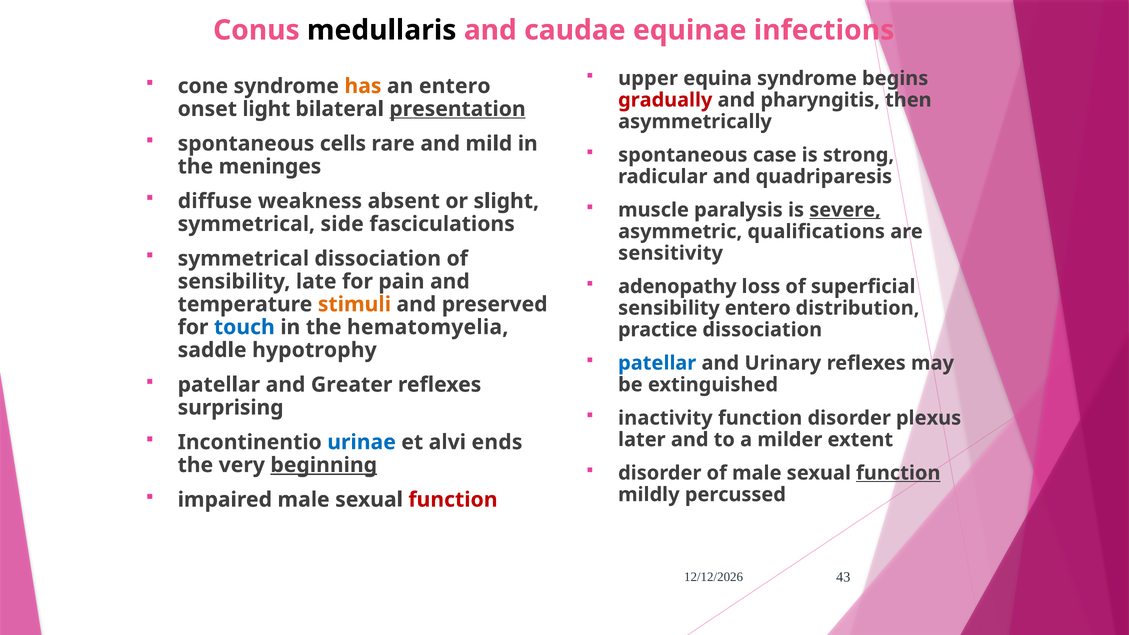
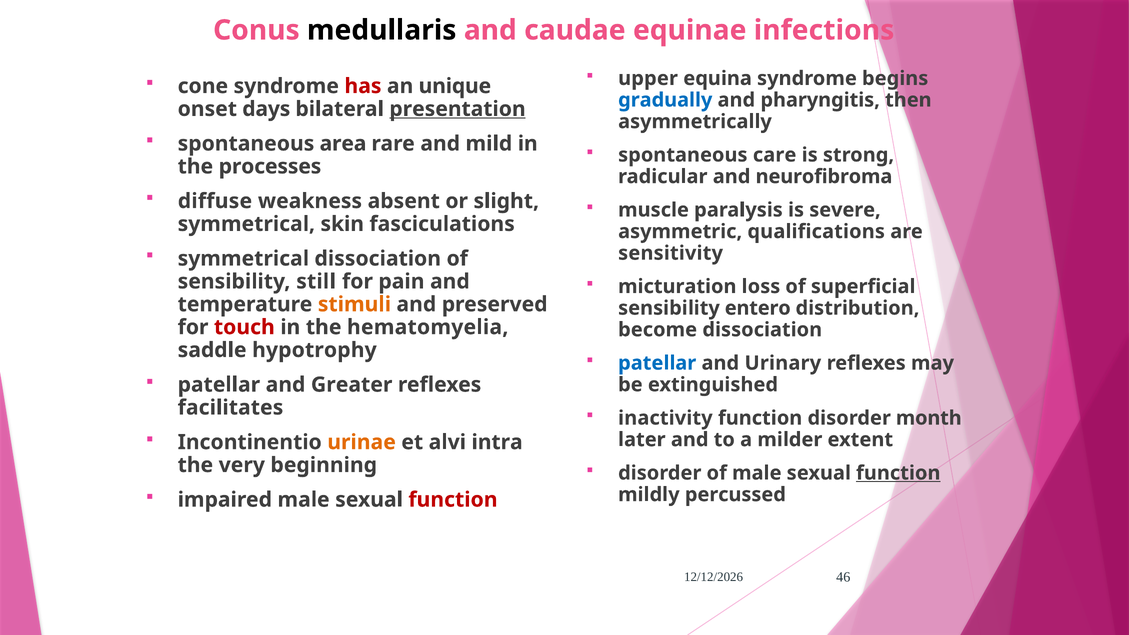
has colour: orange -> red (363, 86)
an entero: entero -> unique (455, 86)
gradually colour: red -> blue (665, 100)
light: light -> days (266, 109)
cells: cells -> area (343, 144)
case: case -> care (775, 155)
meninges: meninges -> processes (270, 166)
quadriparesis: quadriparesis -> neurofibroma (824, 177)
severe underline: present -> none (845, 210)
side: side -> skin (342, 224)
late: late -> still (316, 282)
adenopathy: adenopathy -> micturation (677, 287)
touch colour: blue -> red (244, 327)
practice: practice -> become (658, 330)
surprising: surprising -> facilitates (230, 408)
plexus: plexus -> month (929, 418)
urinae colour: blue -> orange (362, 442)
ends: ends -> intra (497, 442)
beginning underline: present -> none (324, 465)
43: 43 -> 46 (843, 577)
